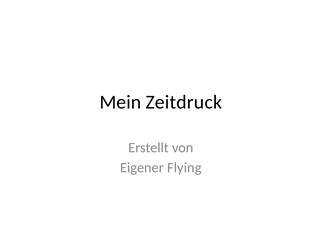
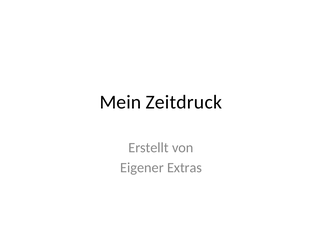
Flying: Flying -> Extras (184, 168)
